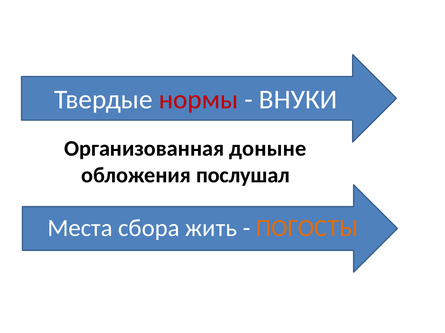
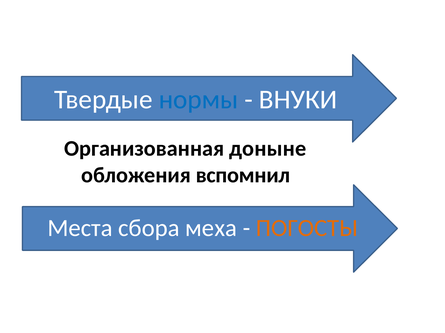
нормы colour: red -> blue (199, 100)
послушал: послушал -> вспомнил (243, 176)
жить: жить -> меха (211, 228)
